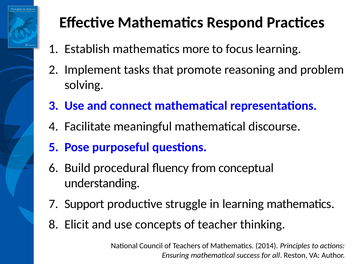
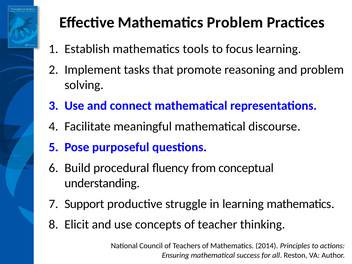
Mathematics Respond: Respond -> Problem (235, 22)
more: more -> tools (196, 49)
